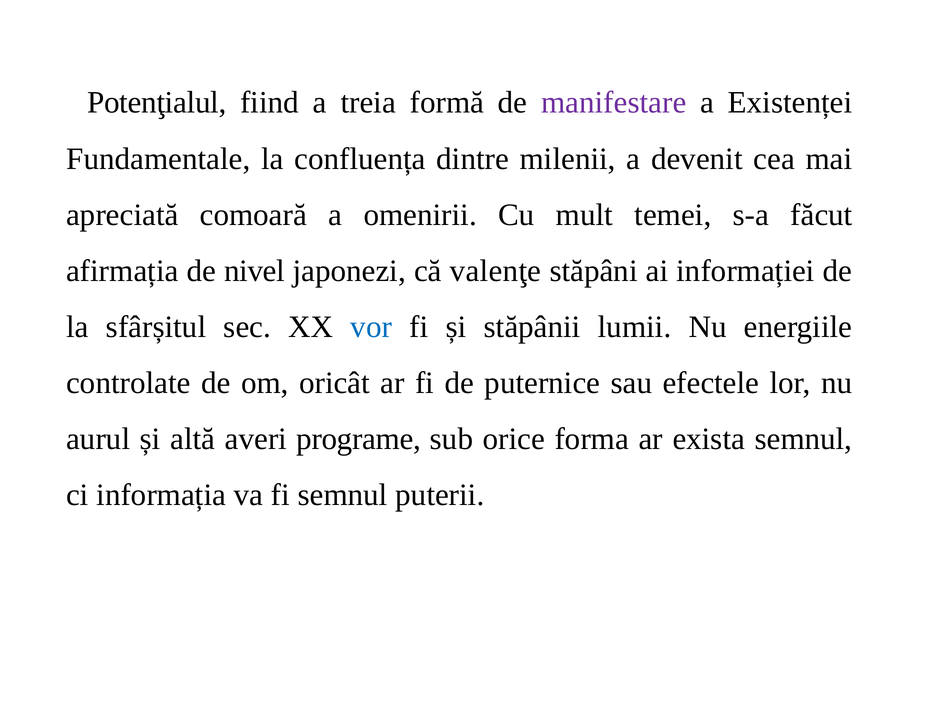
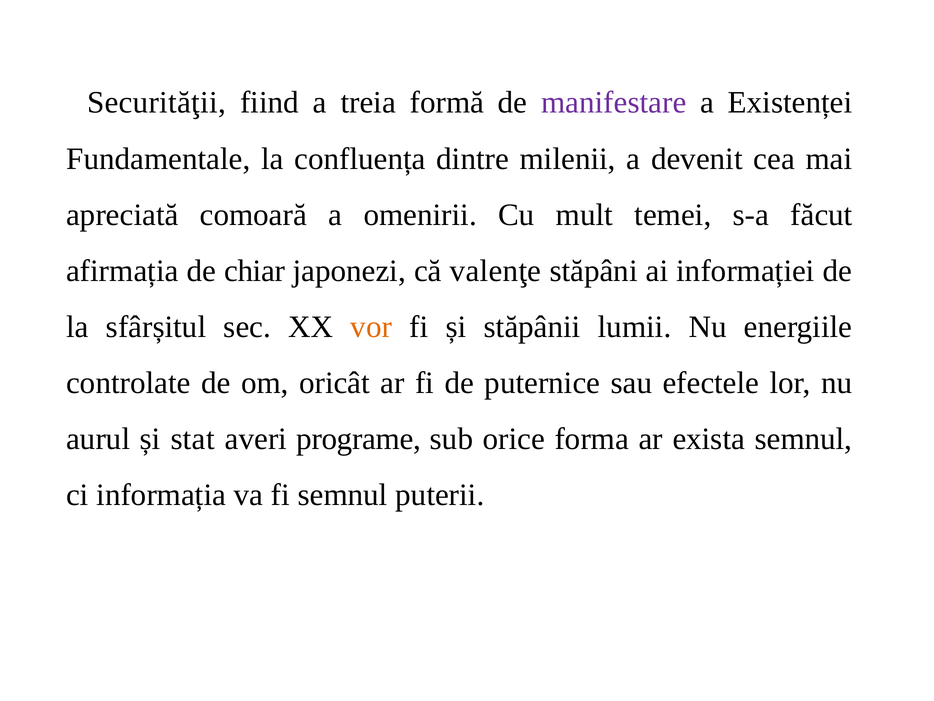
Potenţialul: Potenţialul -> Securităţii (157, 103)
nivel: nivel -> chiar (255, 271)
vor colour: blue -> orange (371, 327)
altă: altă -> stat (193, 439)
